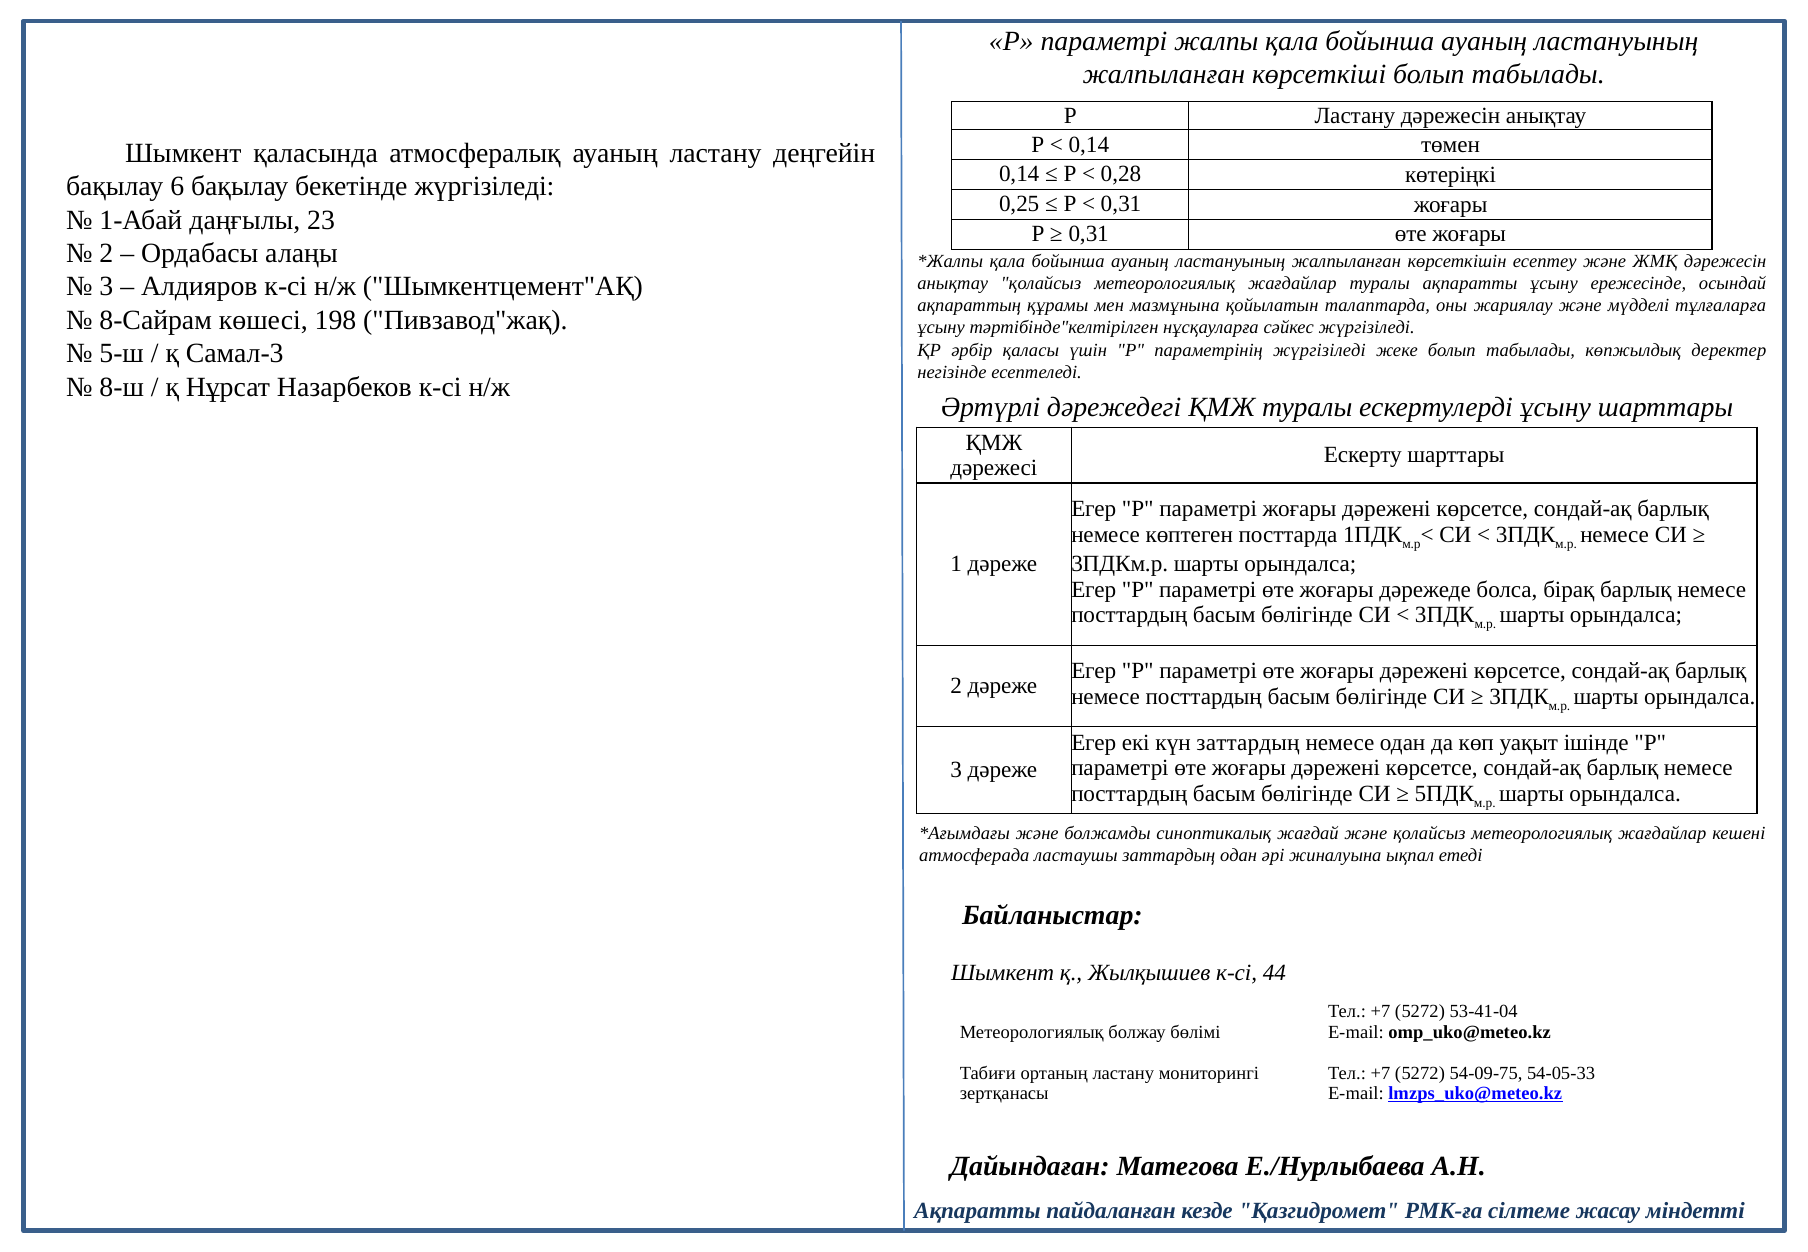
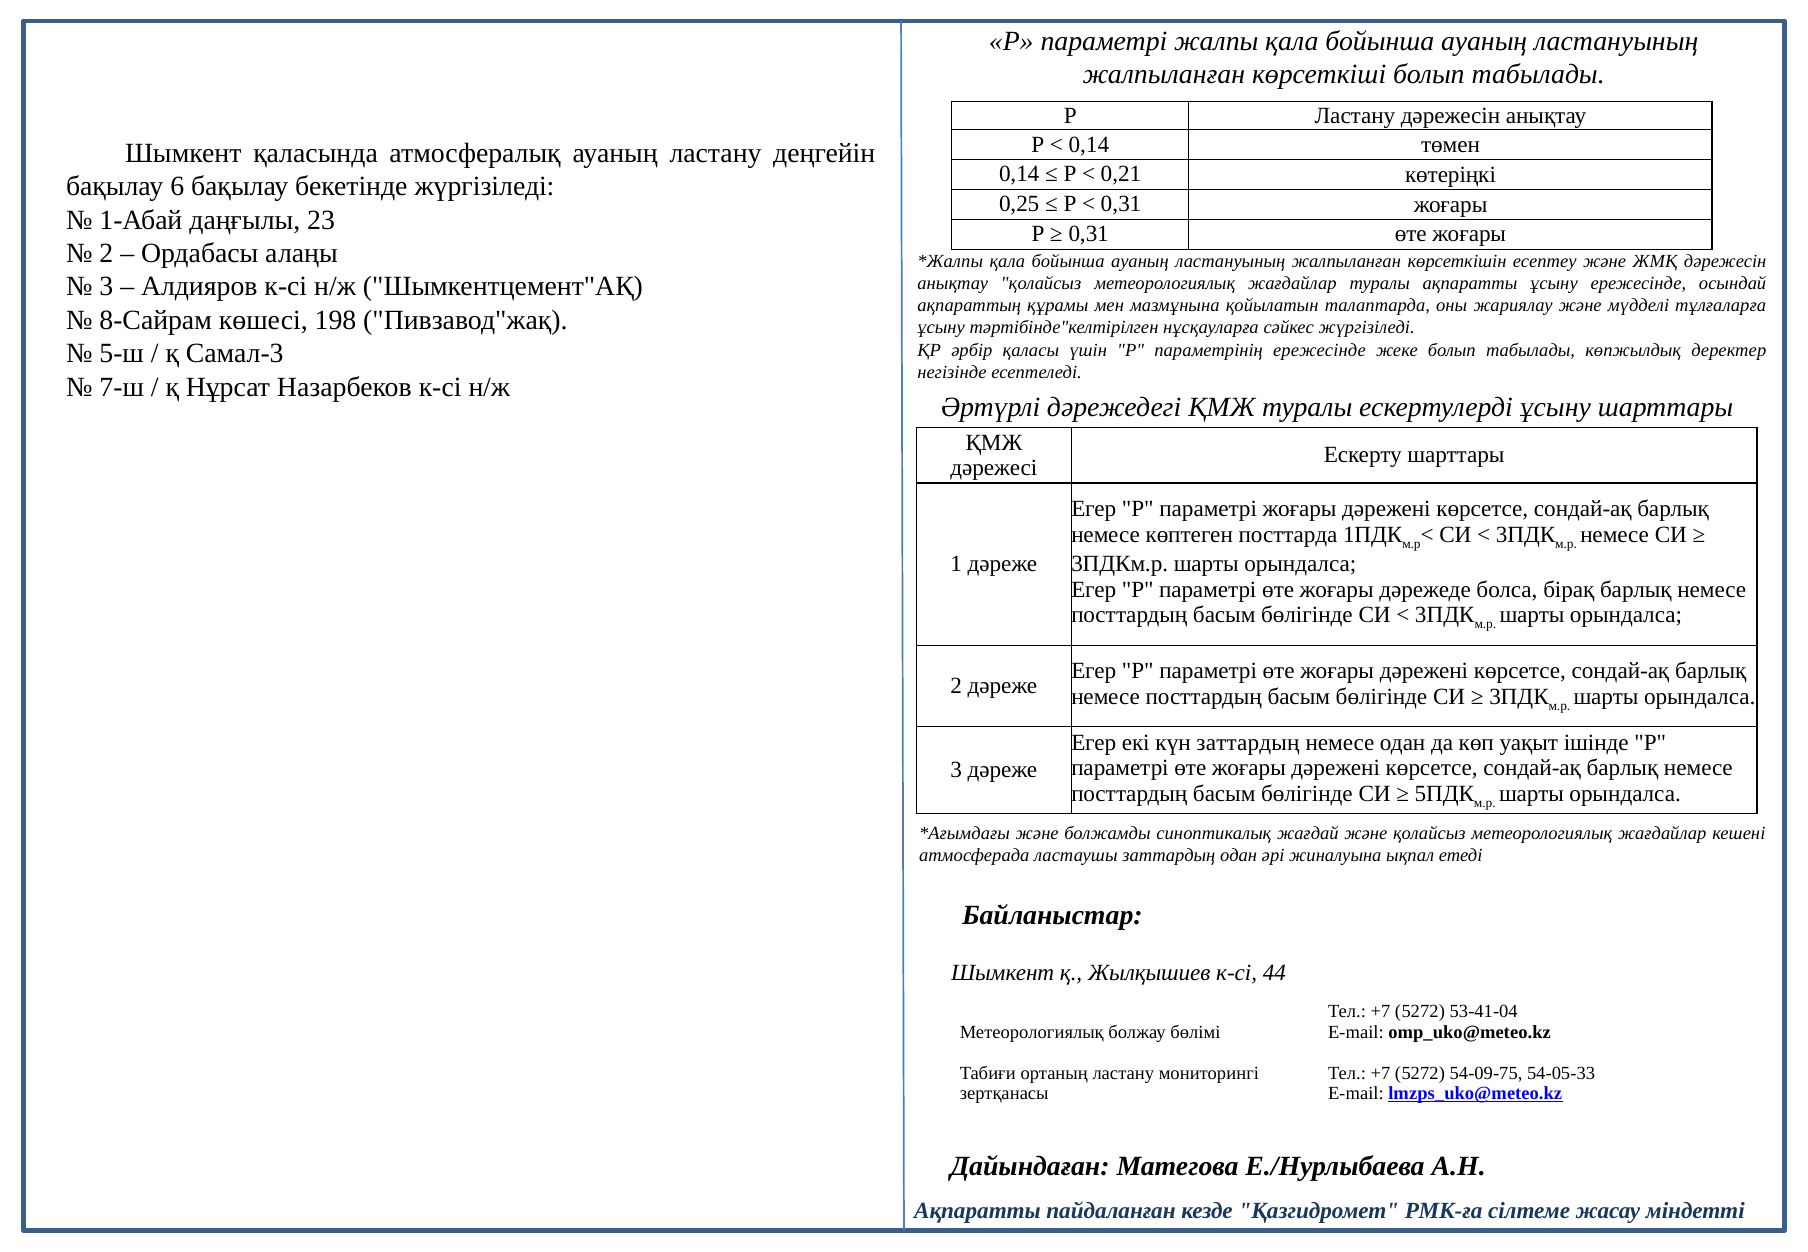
0,28: 0,28 -> 0,21 (1121, 174)
параметрінің жүргізіледі: жүргізіледі -> ережесінде (1319, 350)
8-ш: 8-ш -> 7-ш (122, 387)
